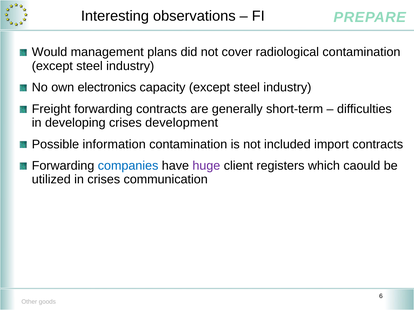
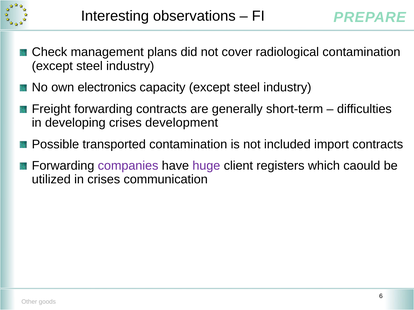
Would: Would -> Check (50, 52)
information: information -> transported (114, 144)
companies colour: blue -> purple (128, 166)
